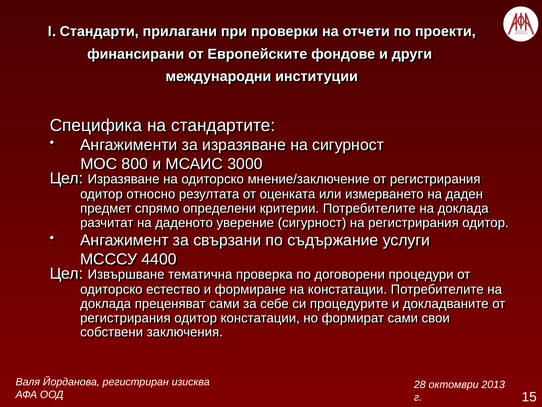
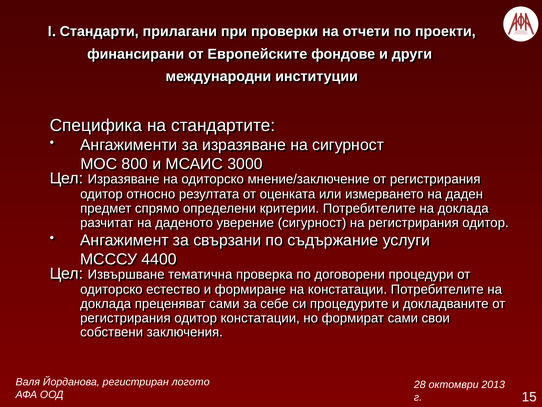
изисква: изисква -> логото (191, 382)
